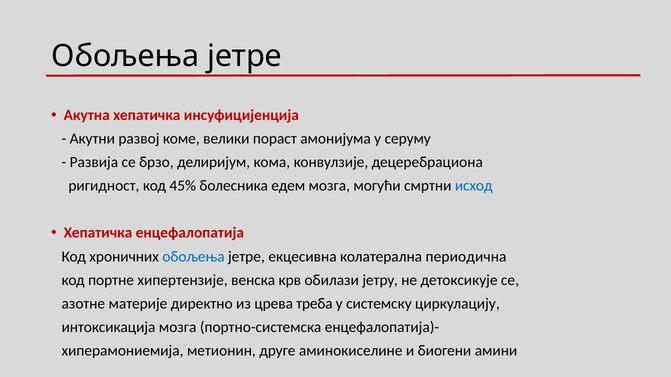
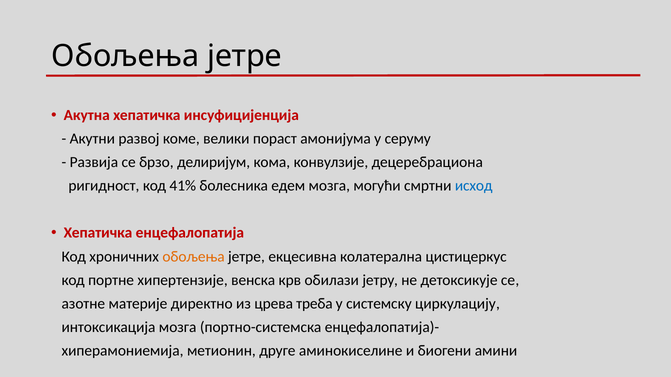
45%: 45% -> 41% (183, 186)
обољења colour: blue -> orange (194, 257)
периодична: периодична -> цистицеркус (466, 257)
